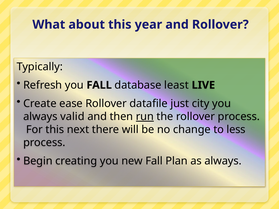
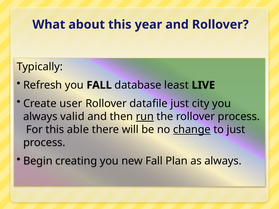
ease: ease -> user (71, 104)
next: next -> able (78, 130)
change underline: none -> present (192, 130)
to less: less -> just (236, 130)
